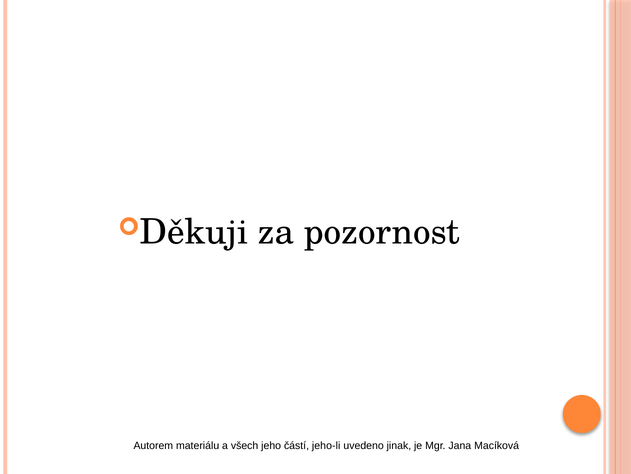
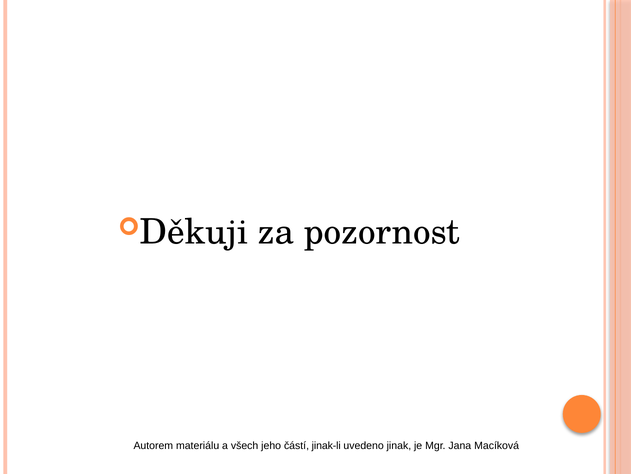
jeho-li: jeho-li -> jinak-li (326, 445)
